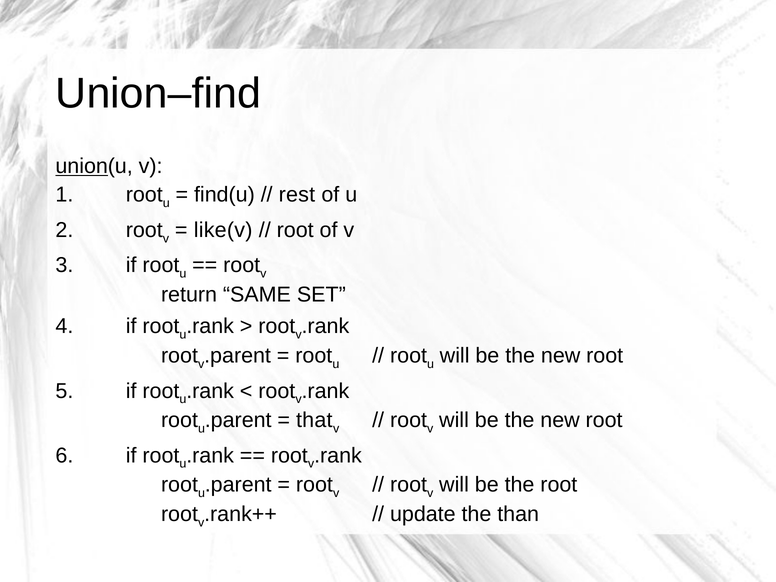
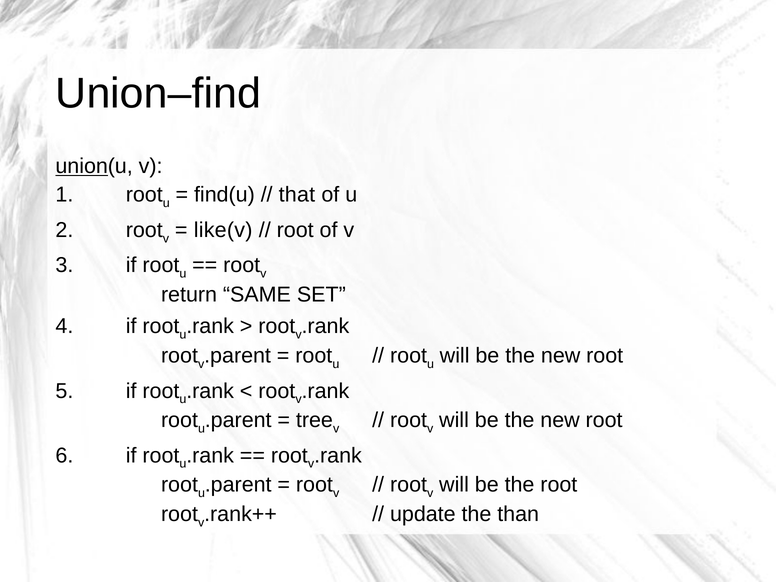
rest: rest -> that (297, 195)
that: that -> tree (314, 420)
